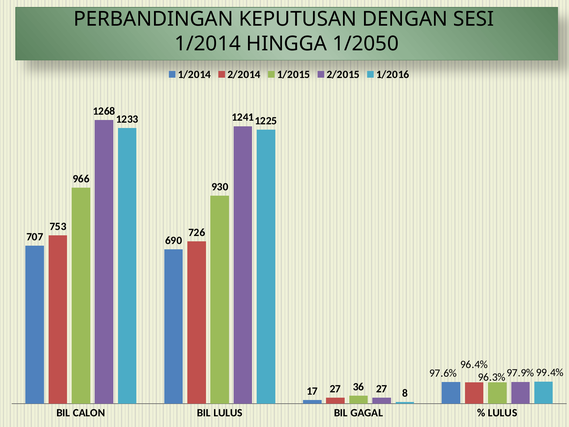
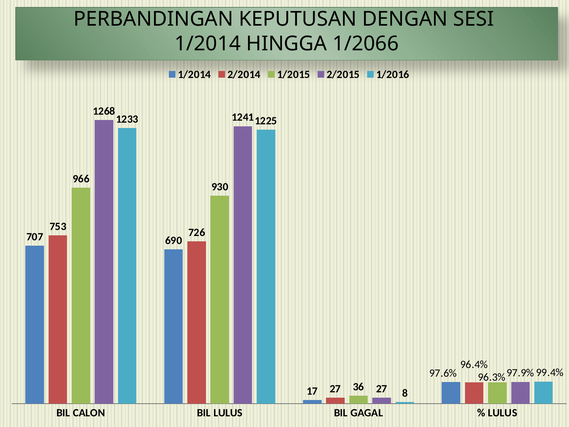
1/2050: 1/2050 -> 1/2066 (366, 44)
